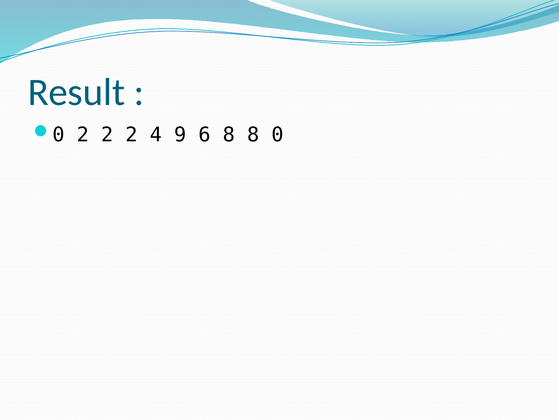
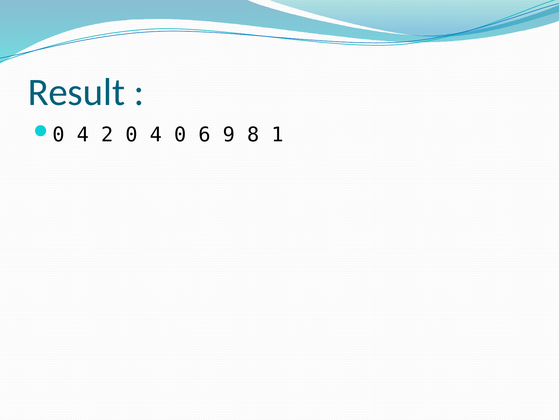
2: 2 -> 4 (83, 135)
2: 2 -> 0 (132, 135)
4 9: 9 -> 0 (180, 135)
6 8: 8 -> 9 (229, 135)
0: 0 -> 1 (278, 135)
